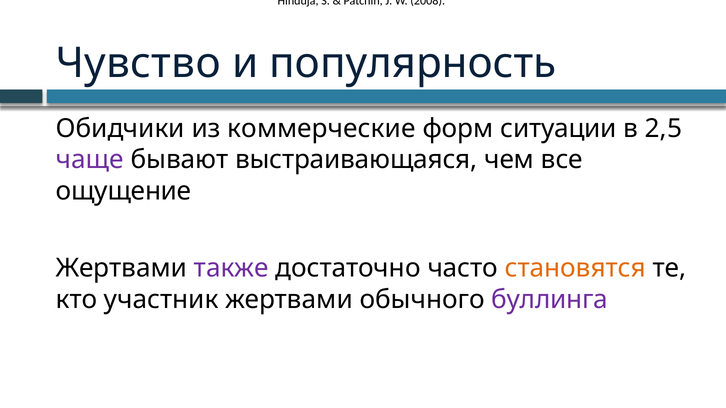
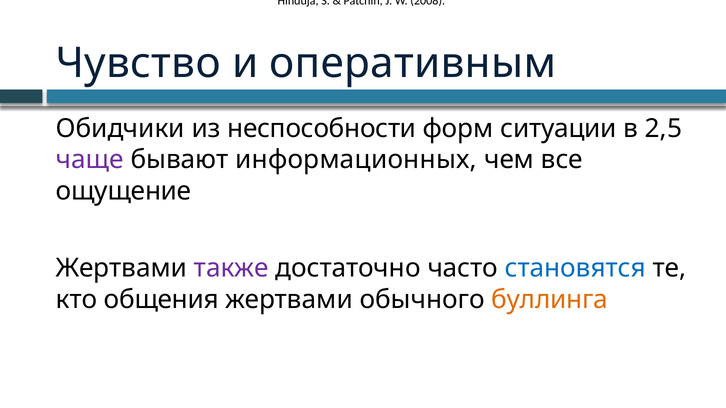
популярность: популярность -> оперативным (413, 63)
коммерческие: коммерческие -> неспособности (322, 129)
выстраивающаяся: выстраивающаяся -> информационных (356, 160)
становятся colour: orange -> blue (575, 268)
участник: участник -> общения (161, 300)
буллинга colour: purple -> orange (550, 300)
